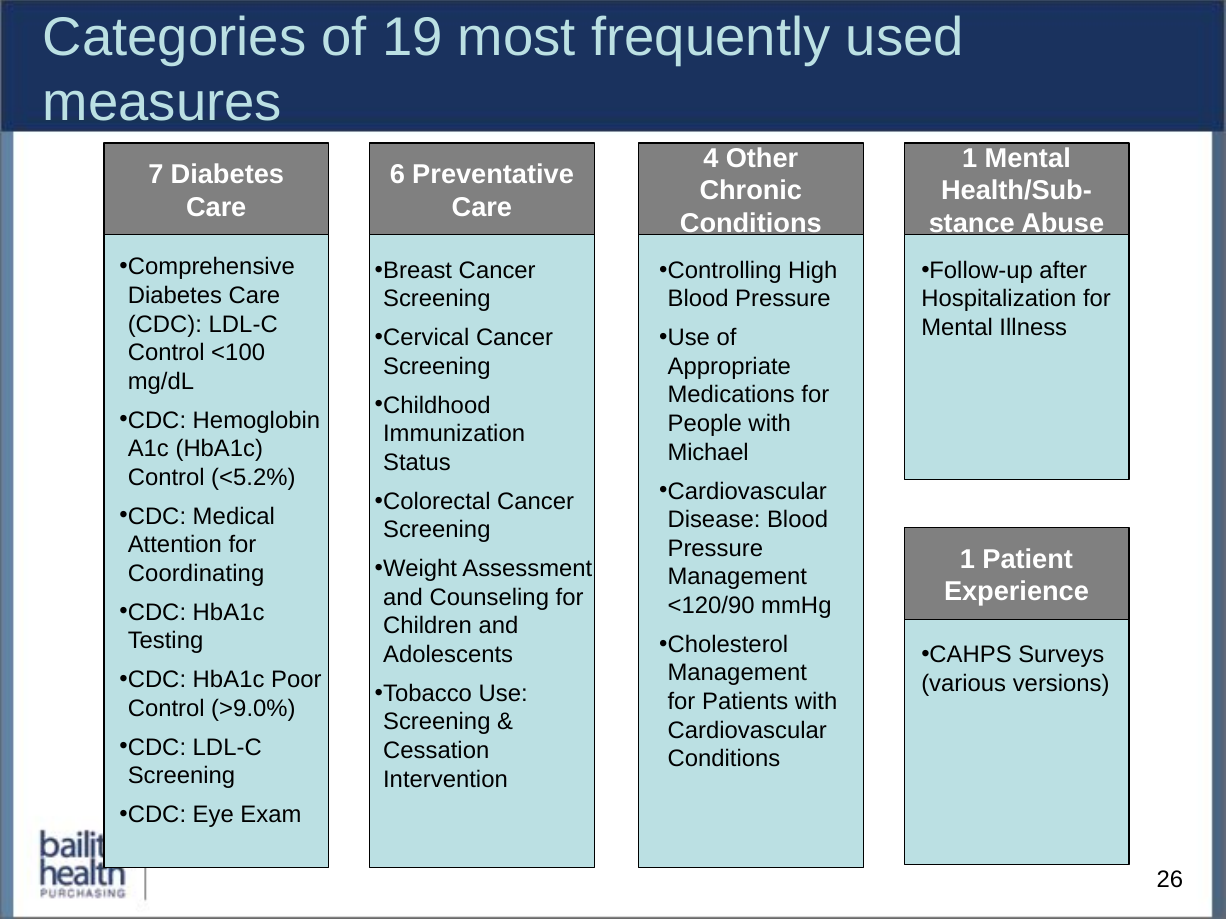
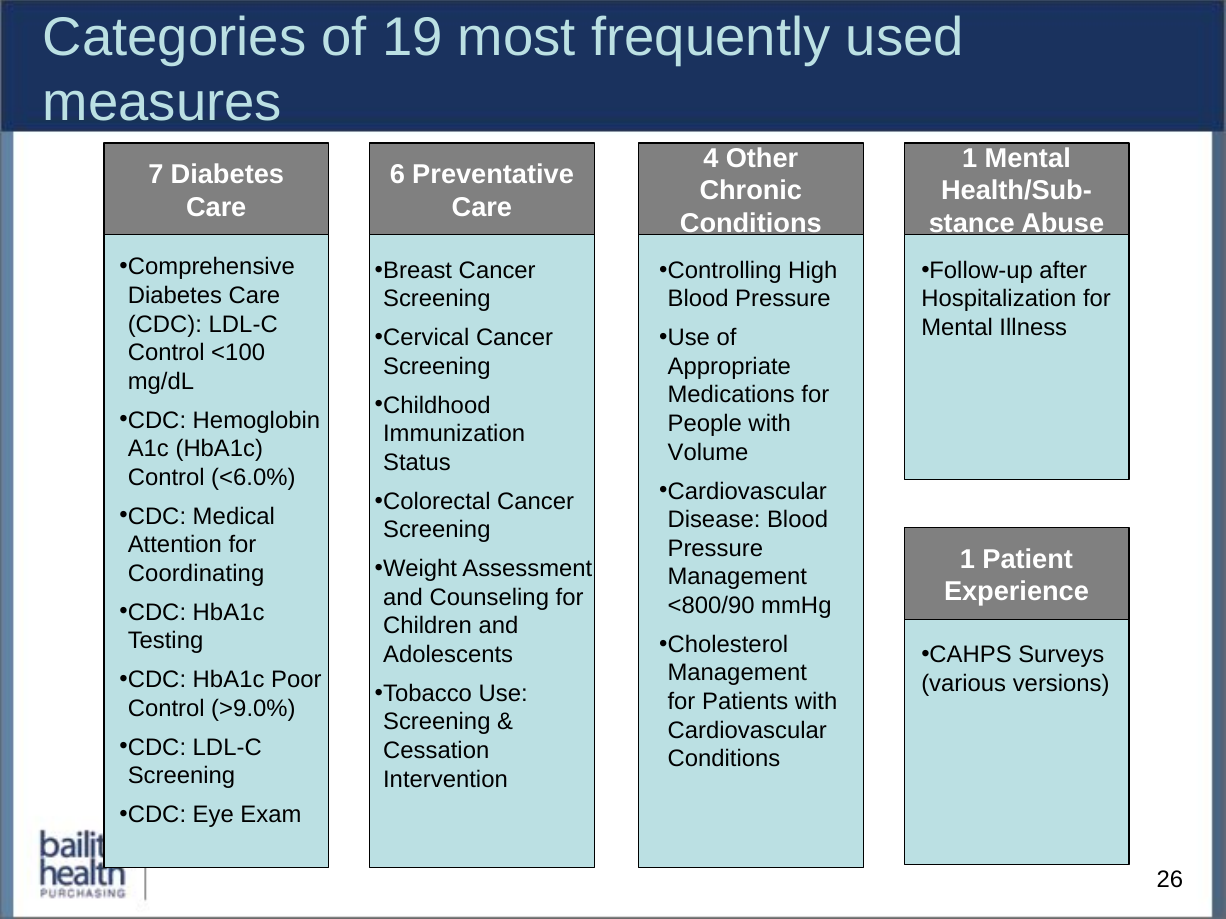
Michael: Michael -> Volume (708, 453)
<5.2%: <5.2% -> <6.0% (253, 478)
<120/90: <120/90 -> <800/90 (711, 606)
